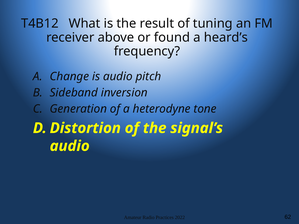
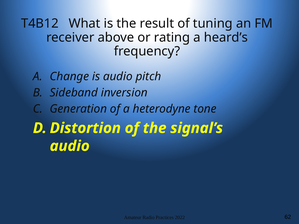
found: found -> rating (172, 37)
